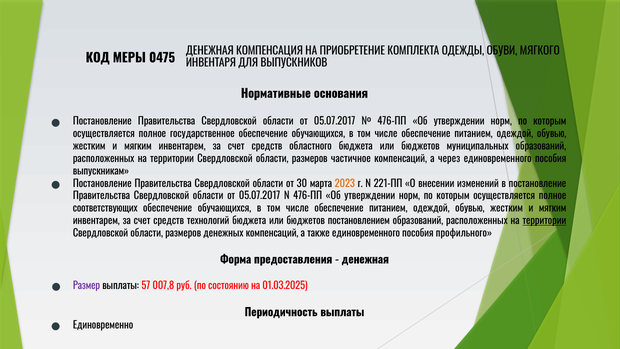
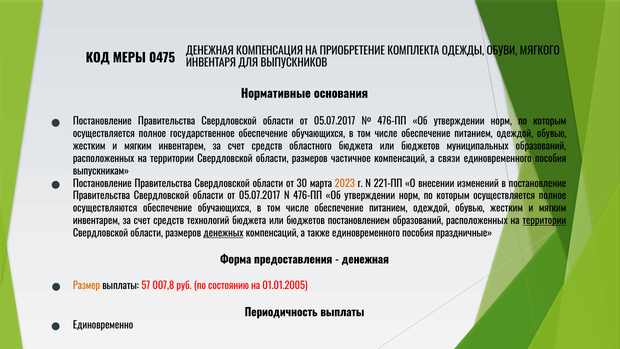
через: через -> связи (449, 159)
соответствующих: соответствующих -> осуществляются (105, 208)
денежных underline: none -> present (223, 233)
профильного: профильного -> праздничные (464, 233)
Размер colour: purple -> orange (86, 286)
01.03.2025: 01.03.2025 -> 01.01.2005 (285, 286)
